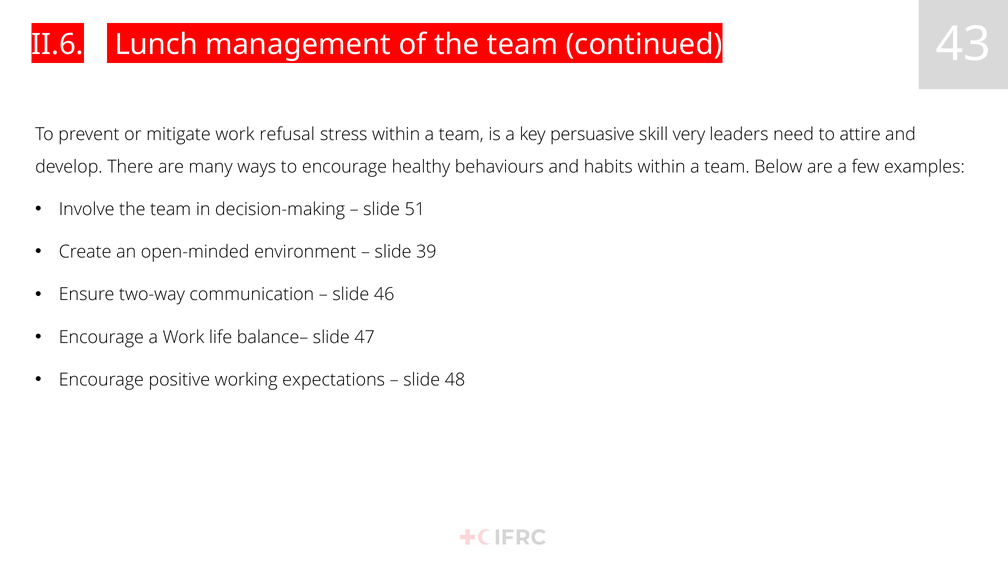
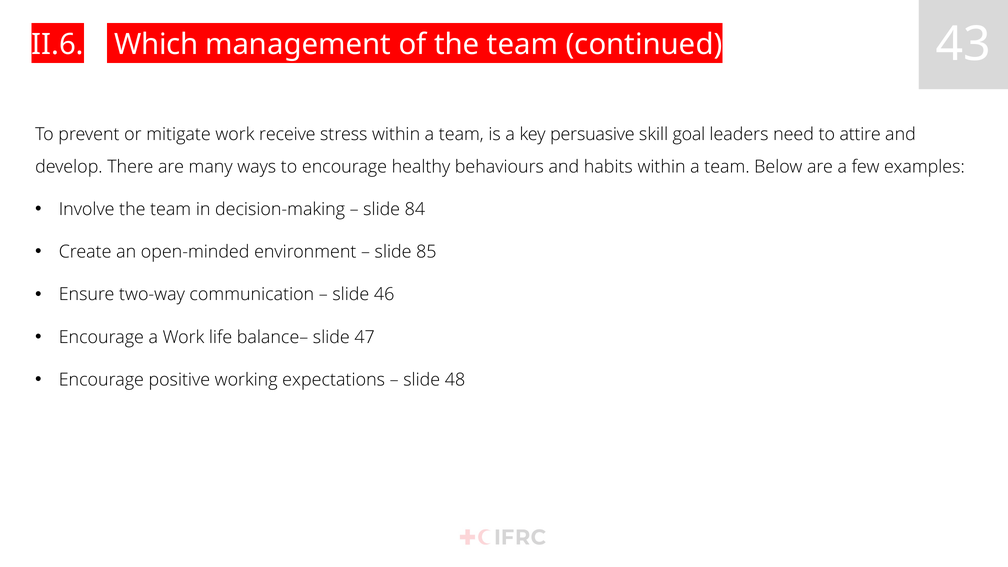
Lunch: Lunch -> Which (156, 45)
refusal: refusal -> receive (287, 134)
very: very -> goal (689, 134)
51: 51 -> 84 (415, 209)
39: 39 -> 85 (426, 252)
